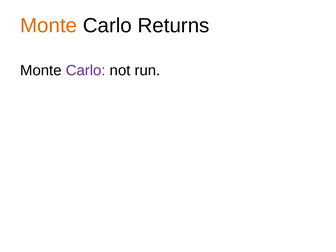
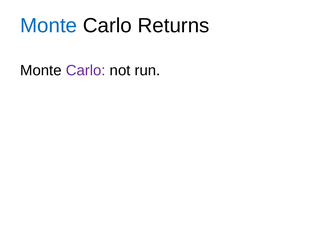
Monte colour: orange -> blue (49, 26)
